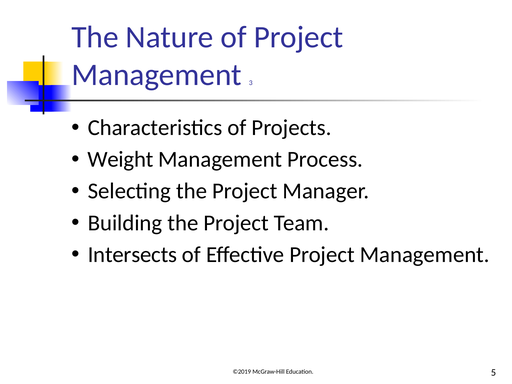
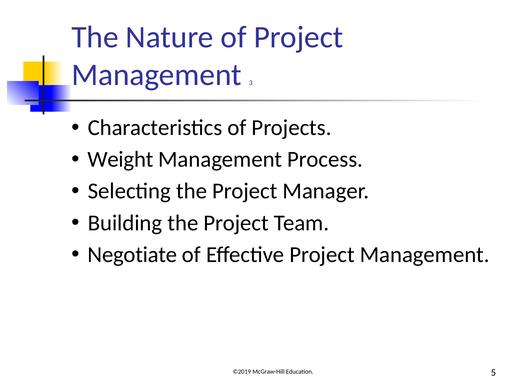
Intersects: Intersects -> Negotiate (132, 255)
